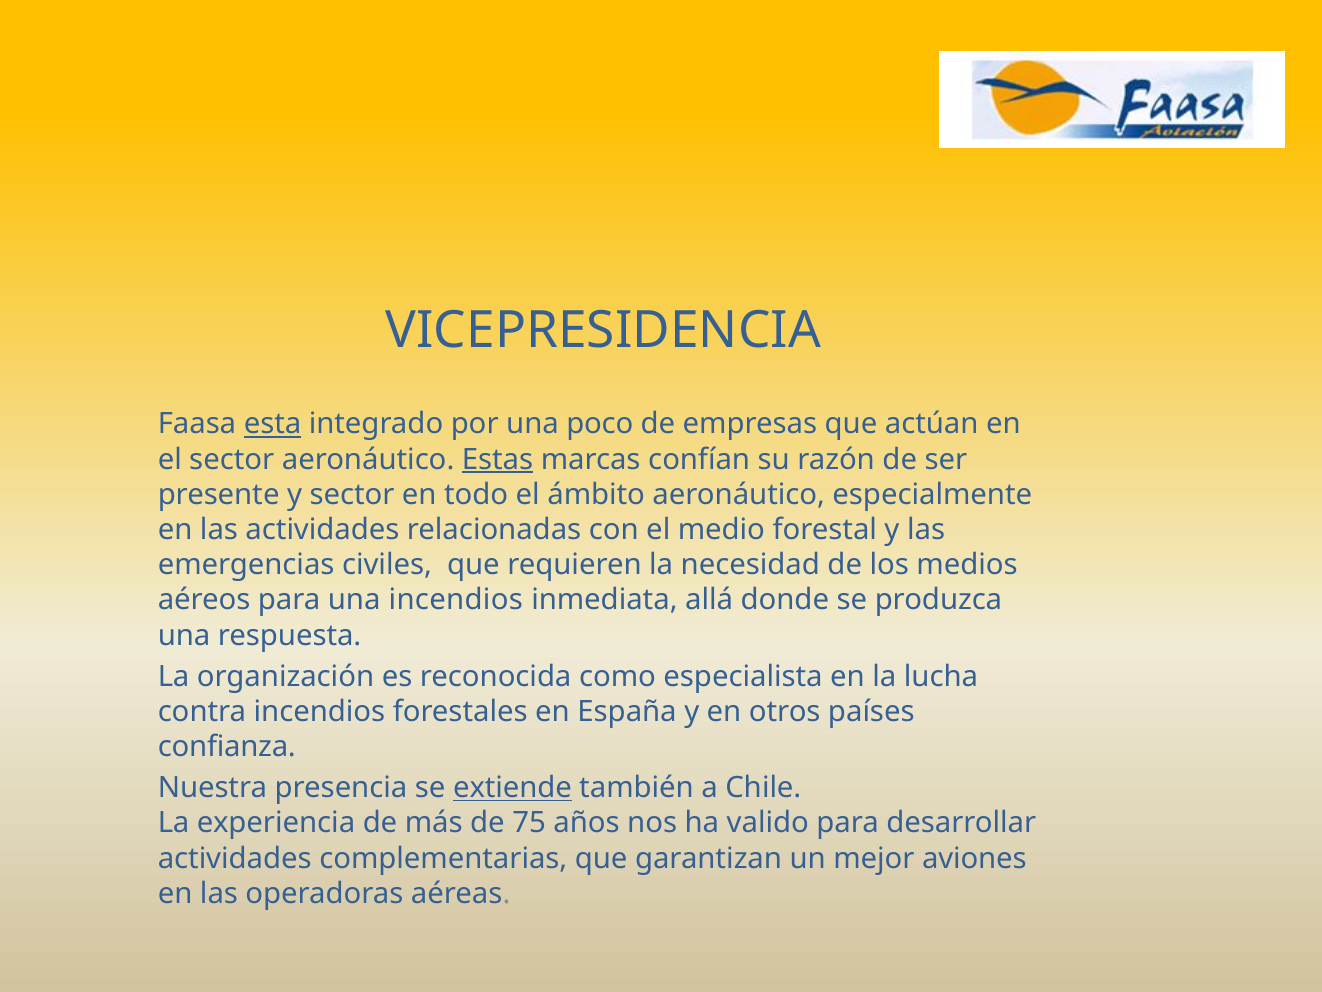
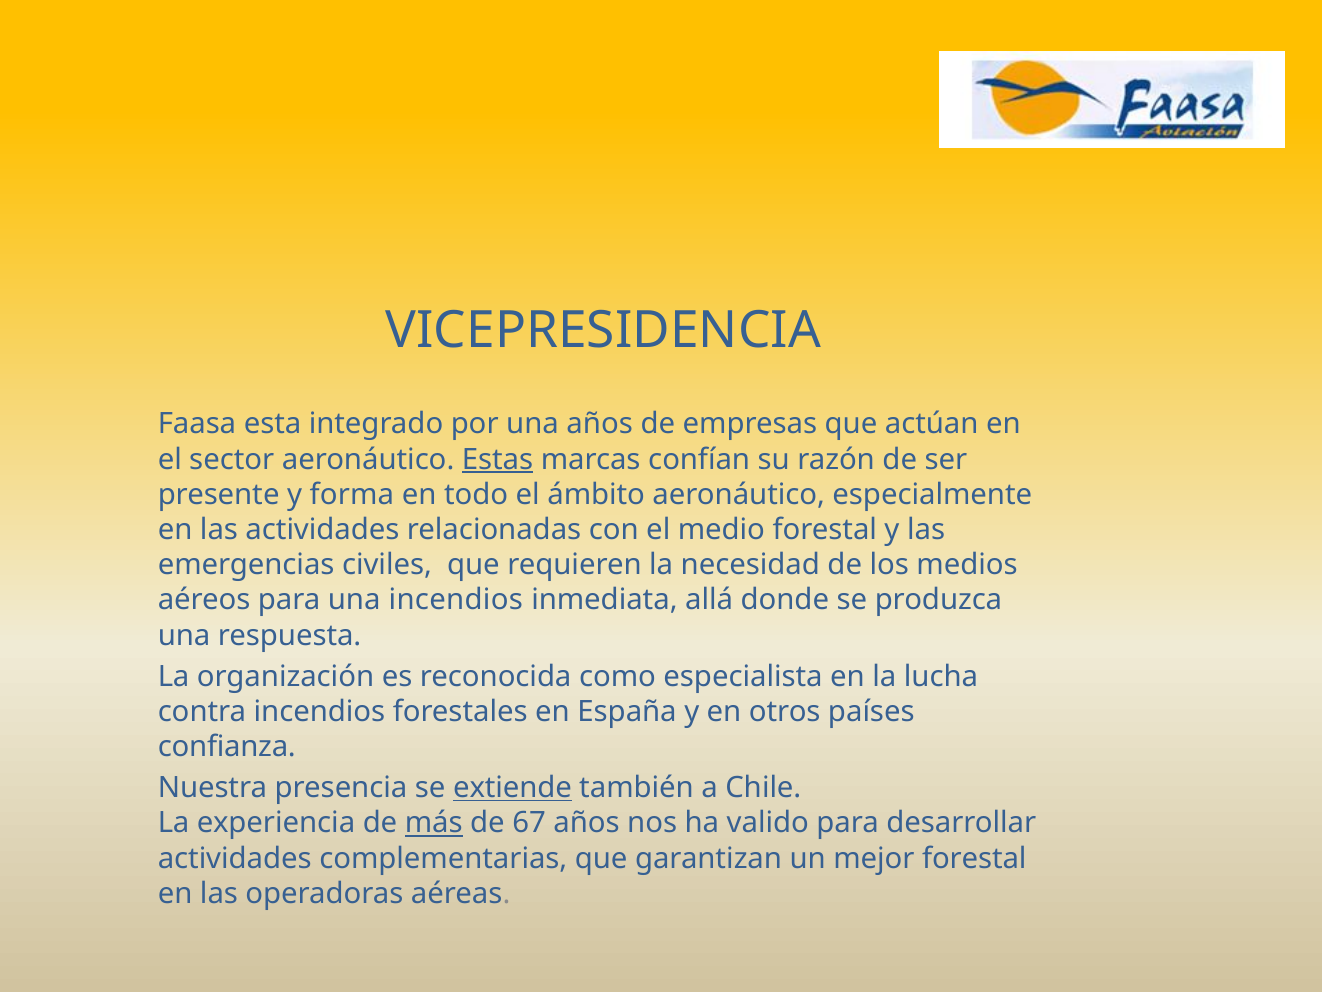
esta underline: present -> none (273, 424)
una poco: poco -> años (600, 424)
y sector: sector -> forma (352, 494)
más underline: none -> present (434, 823)
75: 75 -> 67 (529, 823)
mejor aviones: aviones -> forestal (974, 858)
